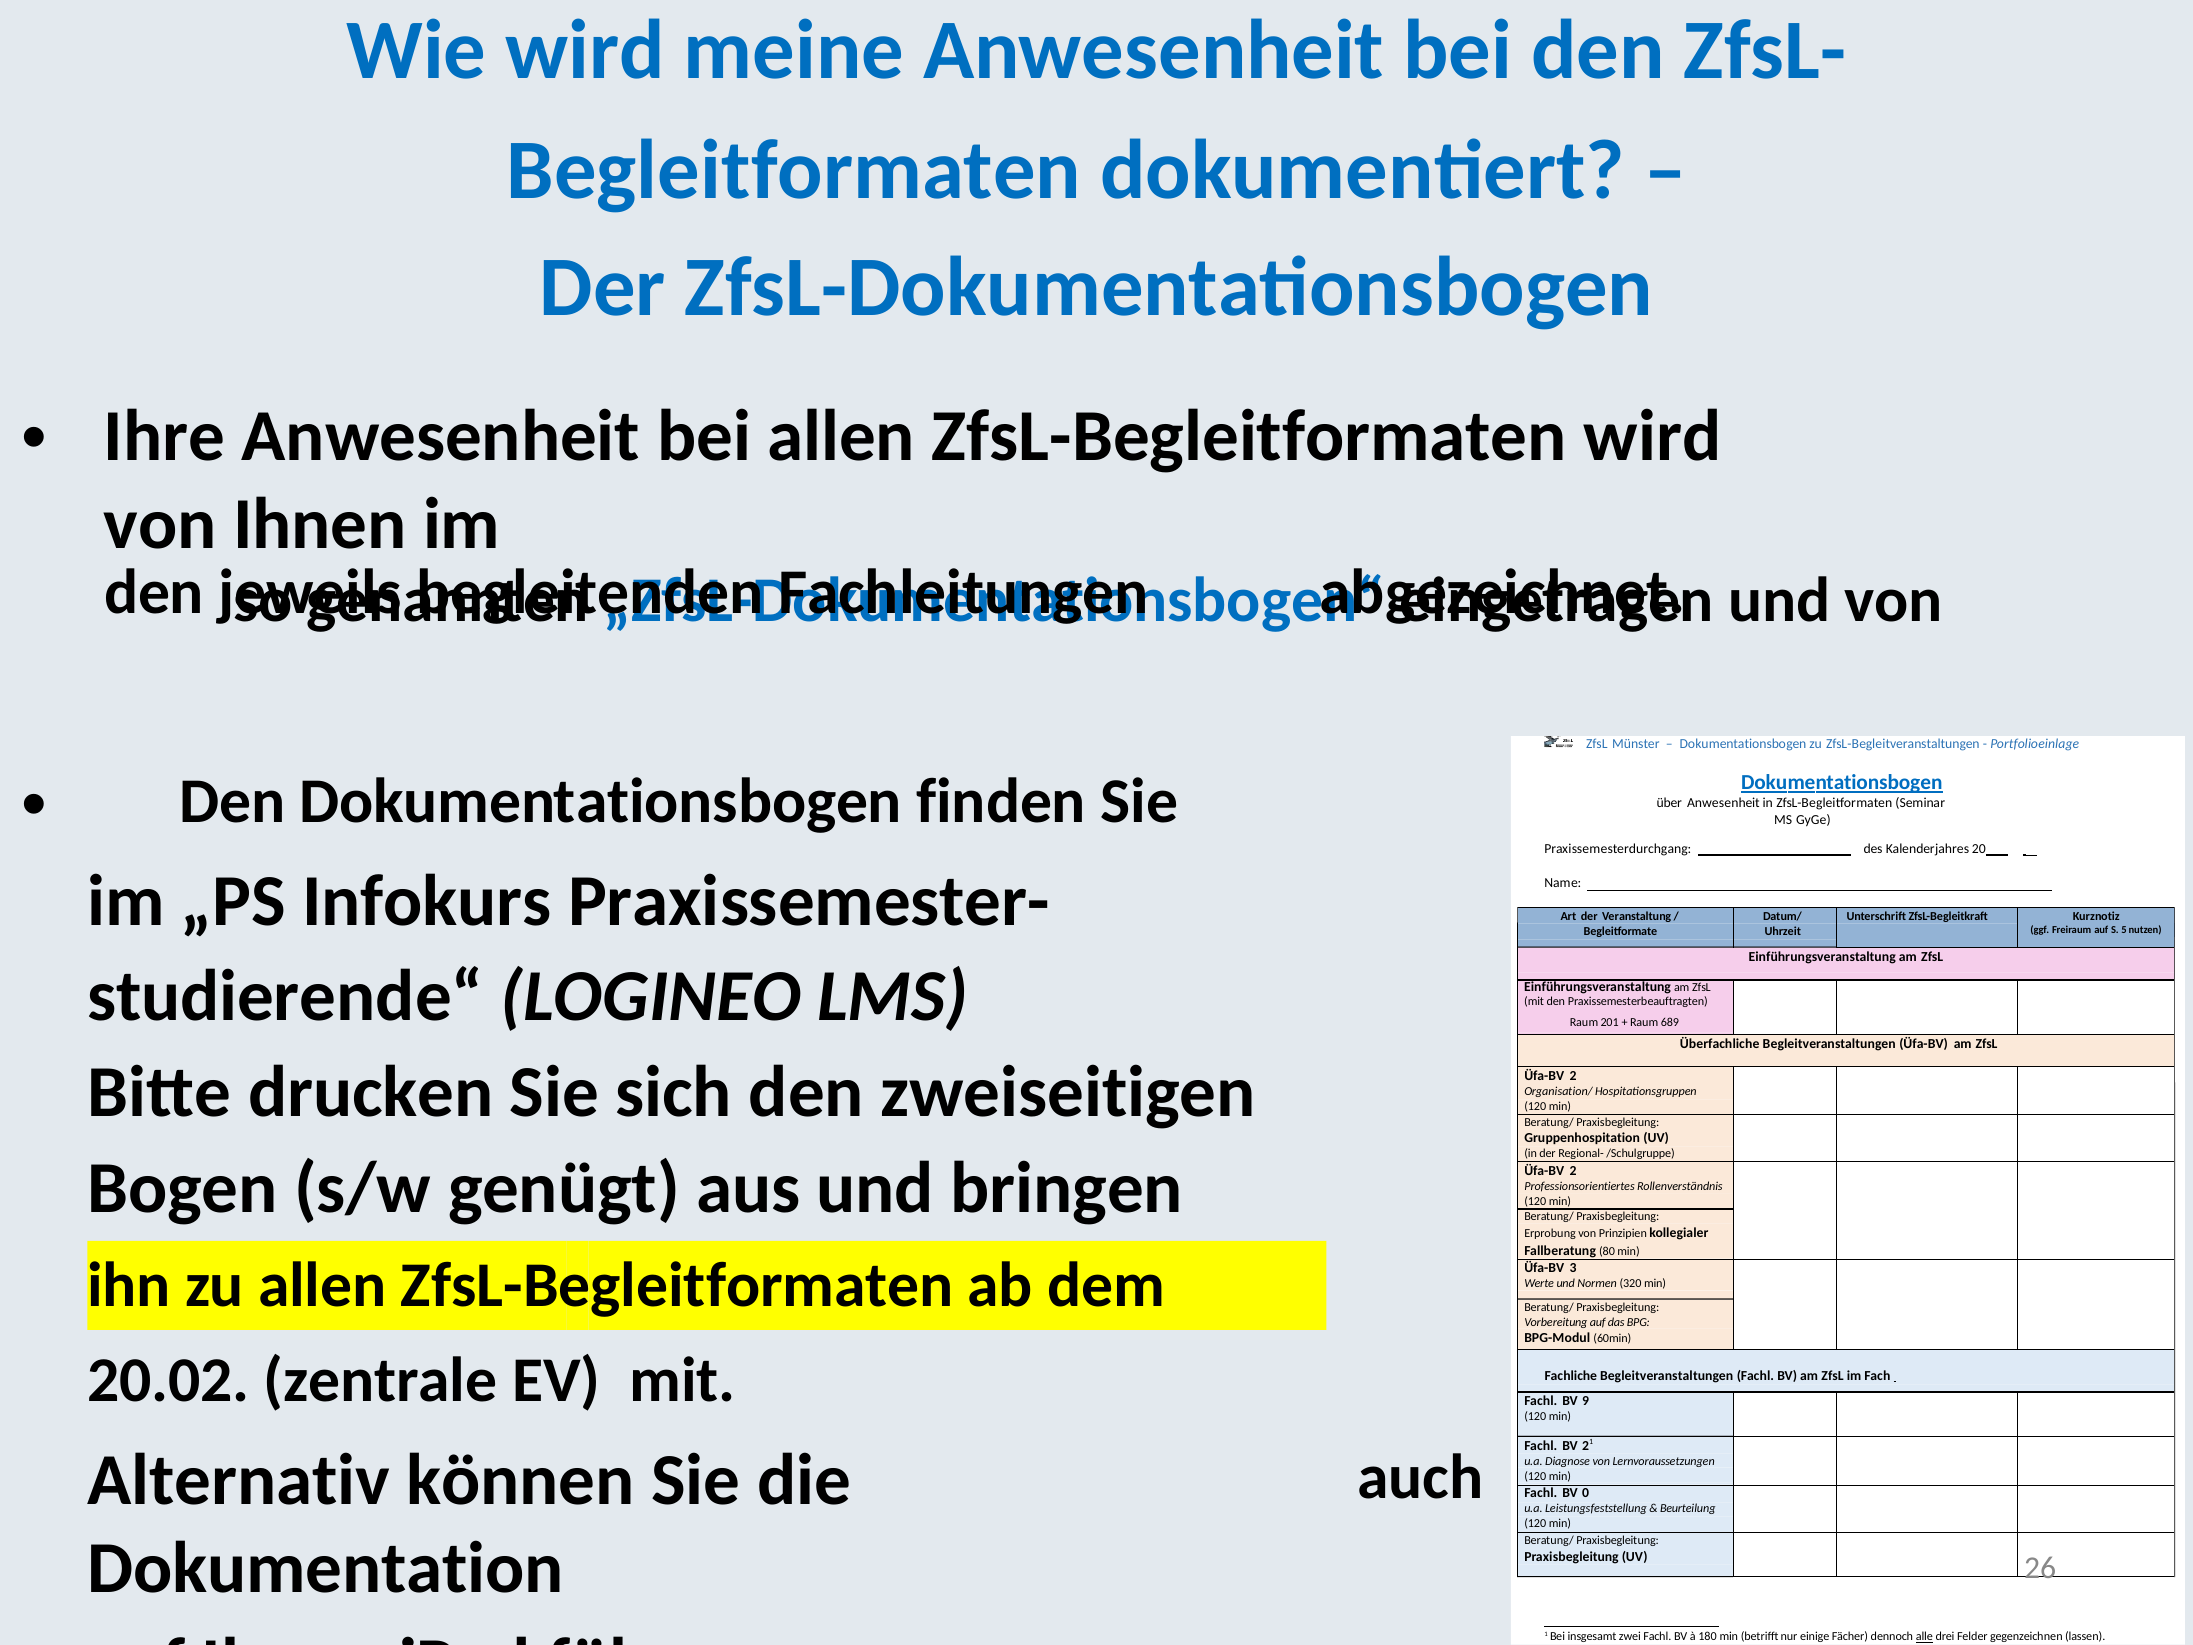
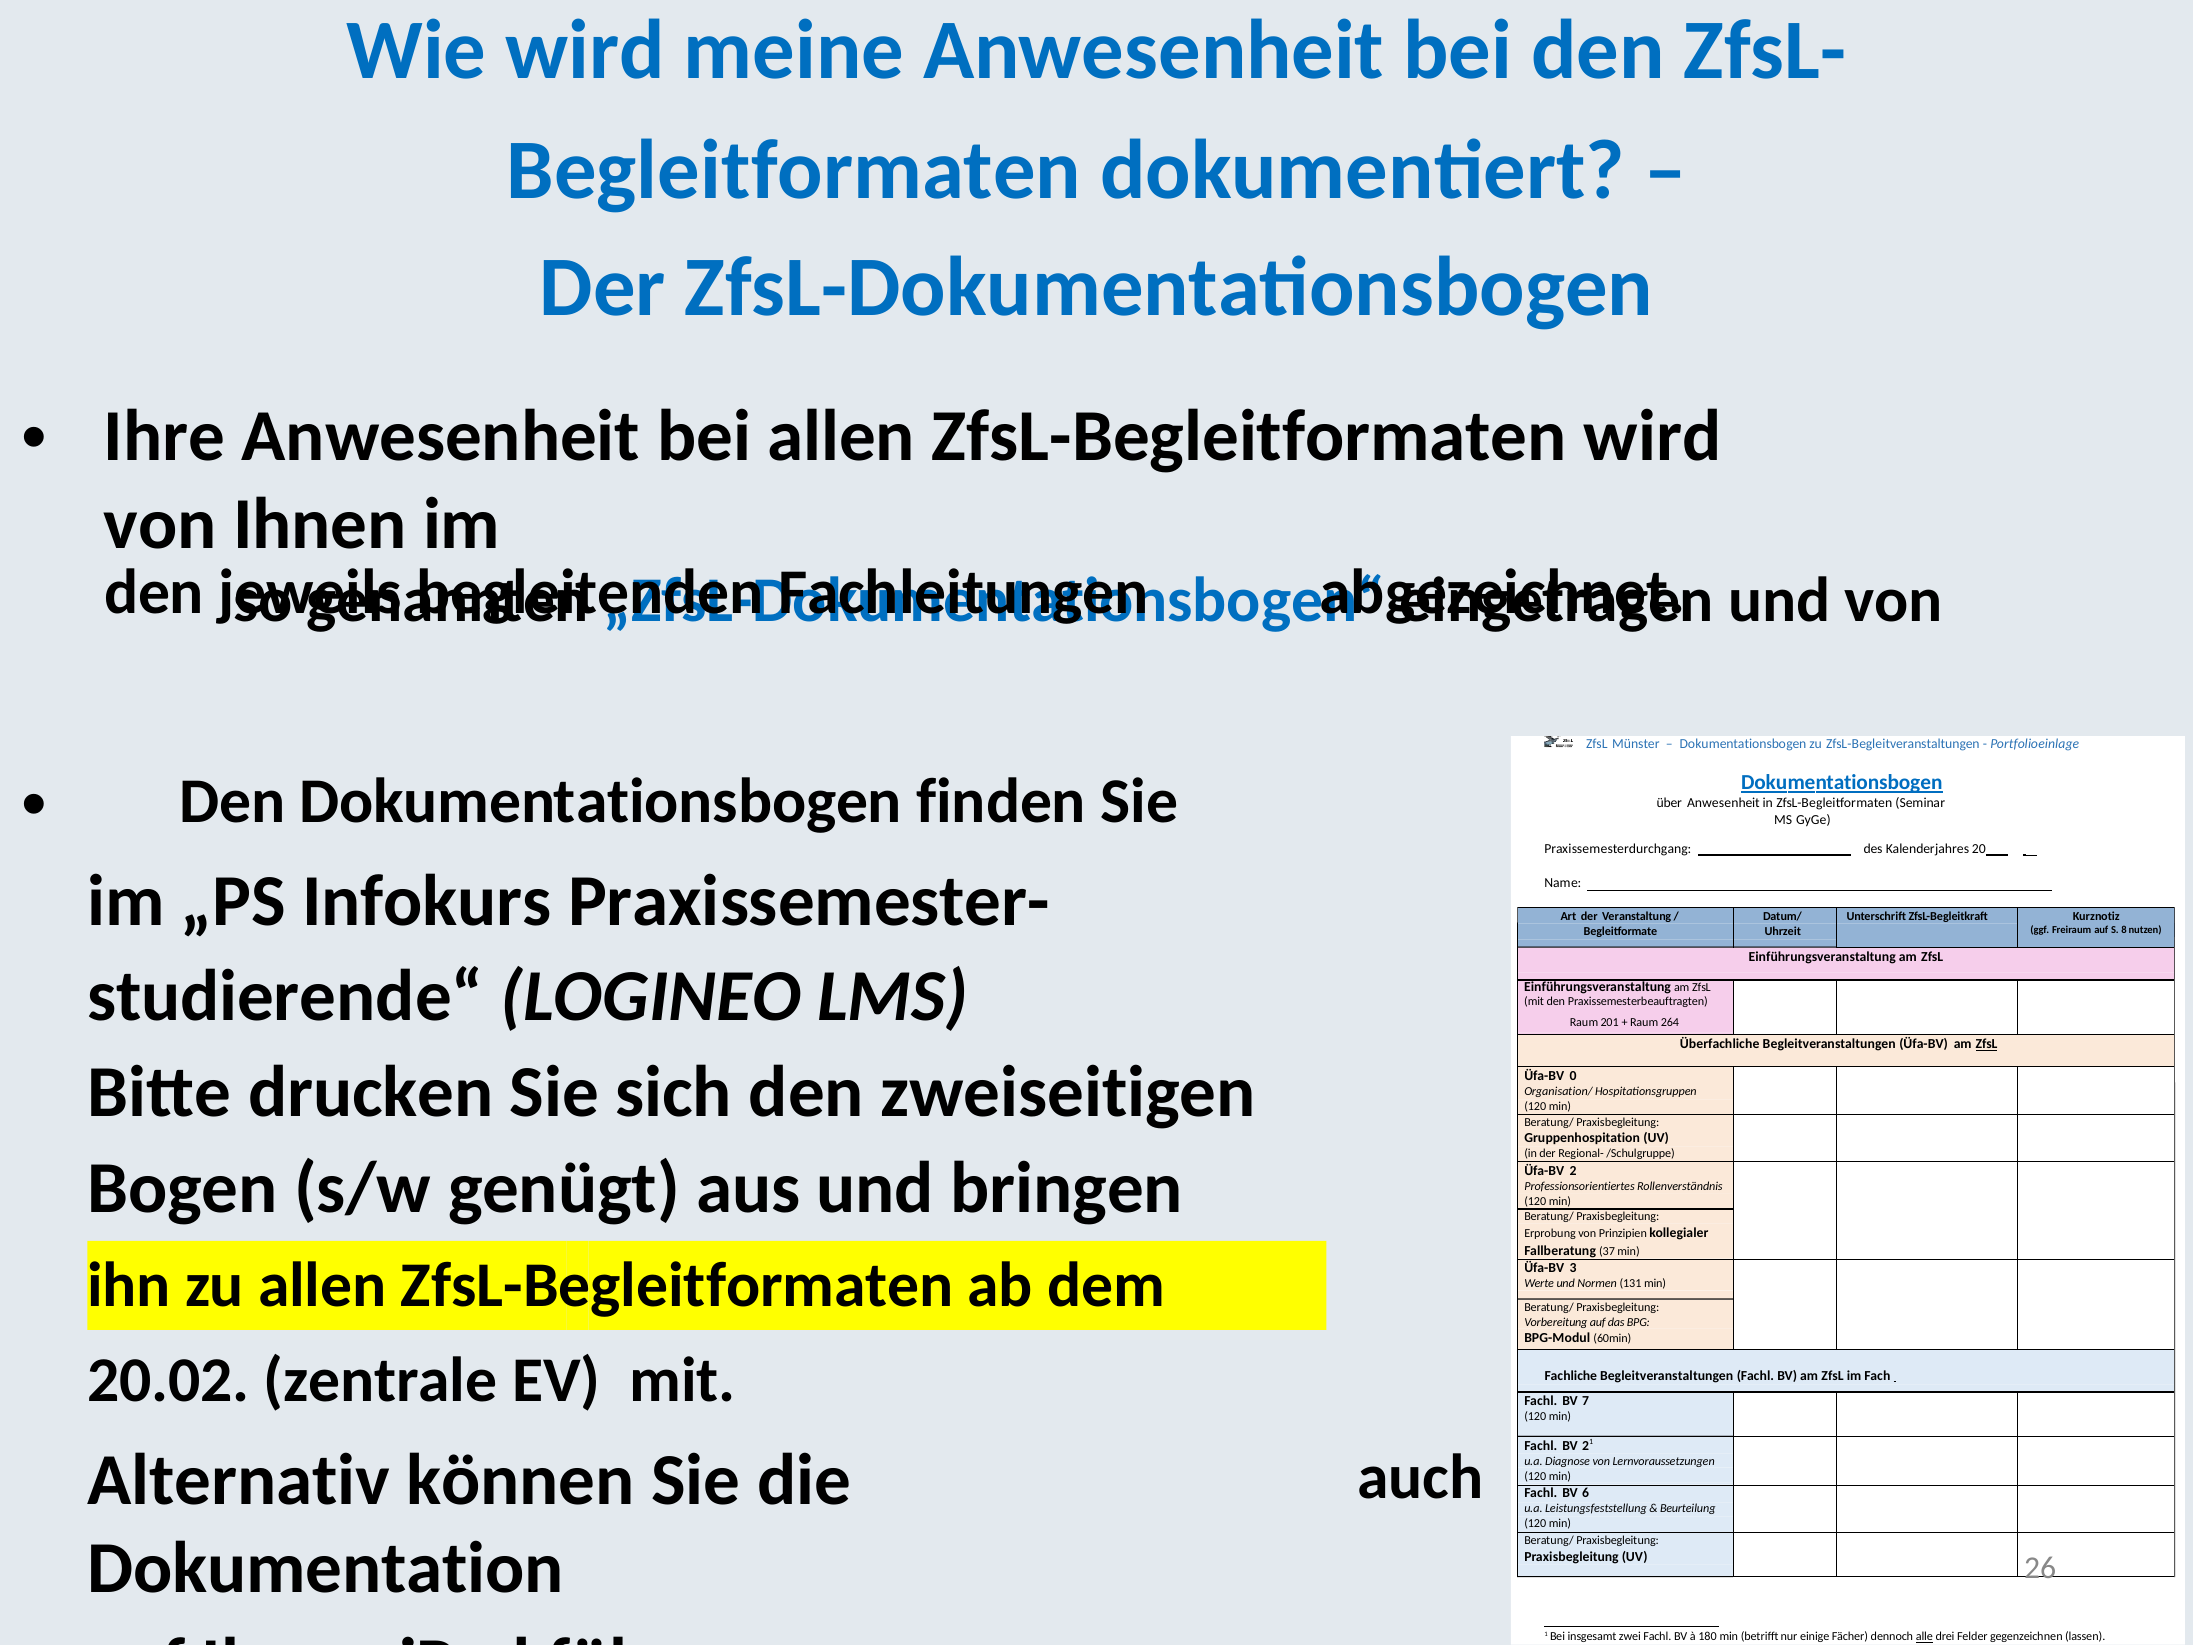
5: 5 -> 8 (2124, 930)
689: 689 -> 264 (1670, 1023)
ZfsL underline: none -> present (1987, 1044)
2: 2 -> 0 (1573, 1076)
80: 80 -> 37 (1607, 1251)
320: 320 -> 131 (1631, 1283)
9: 9 -> 7 (1586, 1401)
0: 0 -> 6 (1586, 1493)
